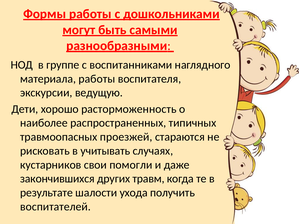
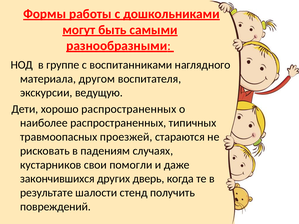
материала работы: работы -> другом (97, 79)
хорошо расторможенность: расторможенность -> распространенных (129, 109)
учитывать: учитывать -> падениям (105, 151)
травм: травм -> дверь (149, 179)
ухода: ухода -> стенд (134, 193)
воспитателей: воспитателей -> повреждений (55, 207)
